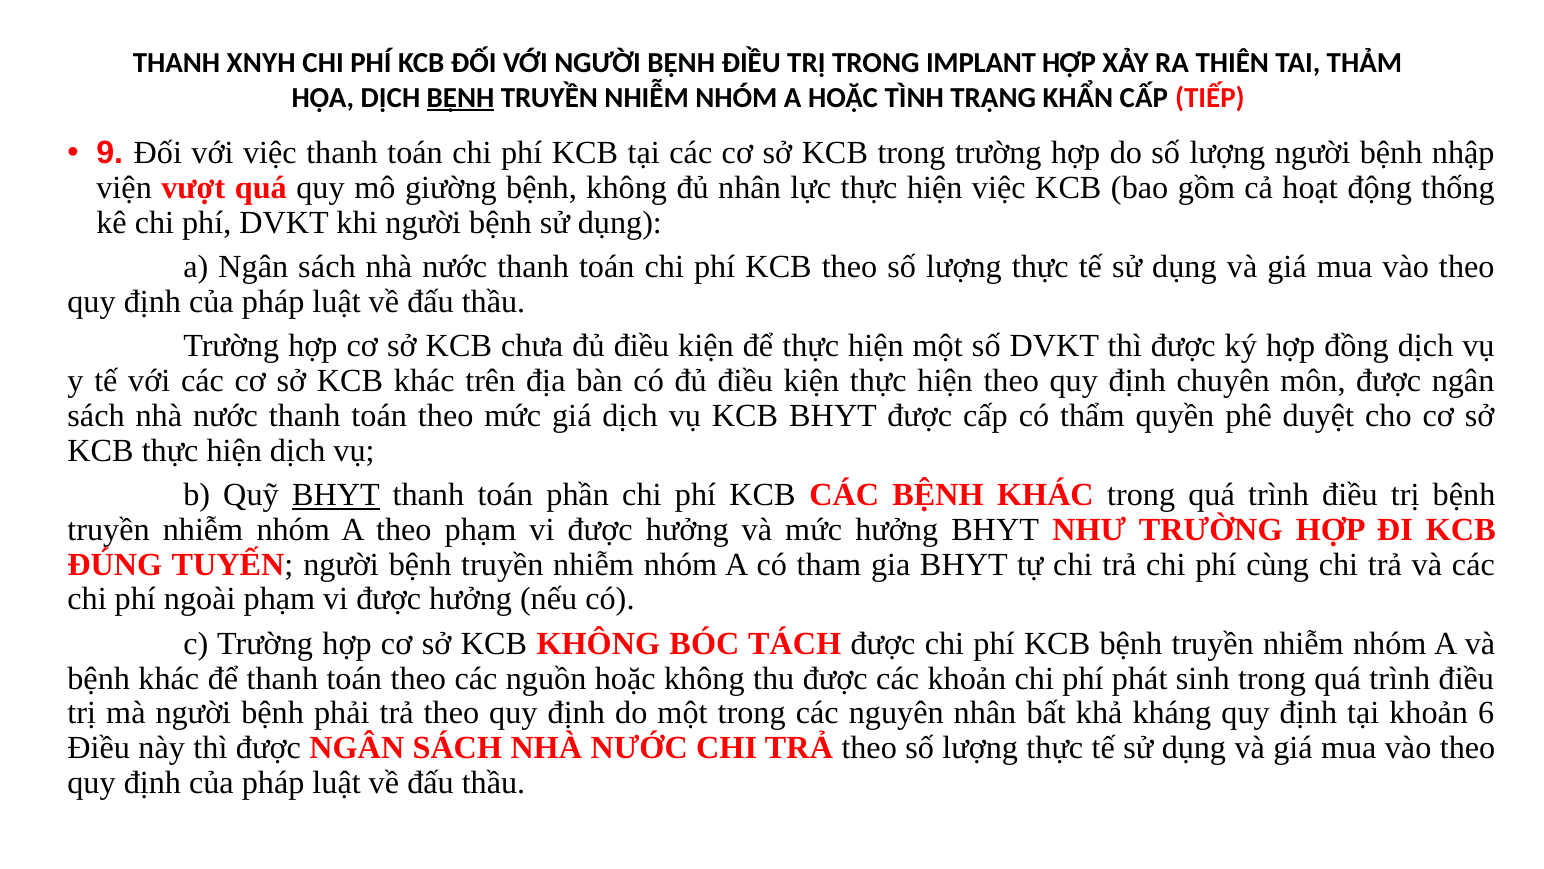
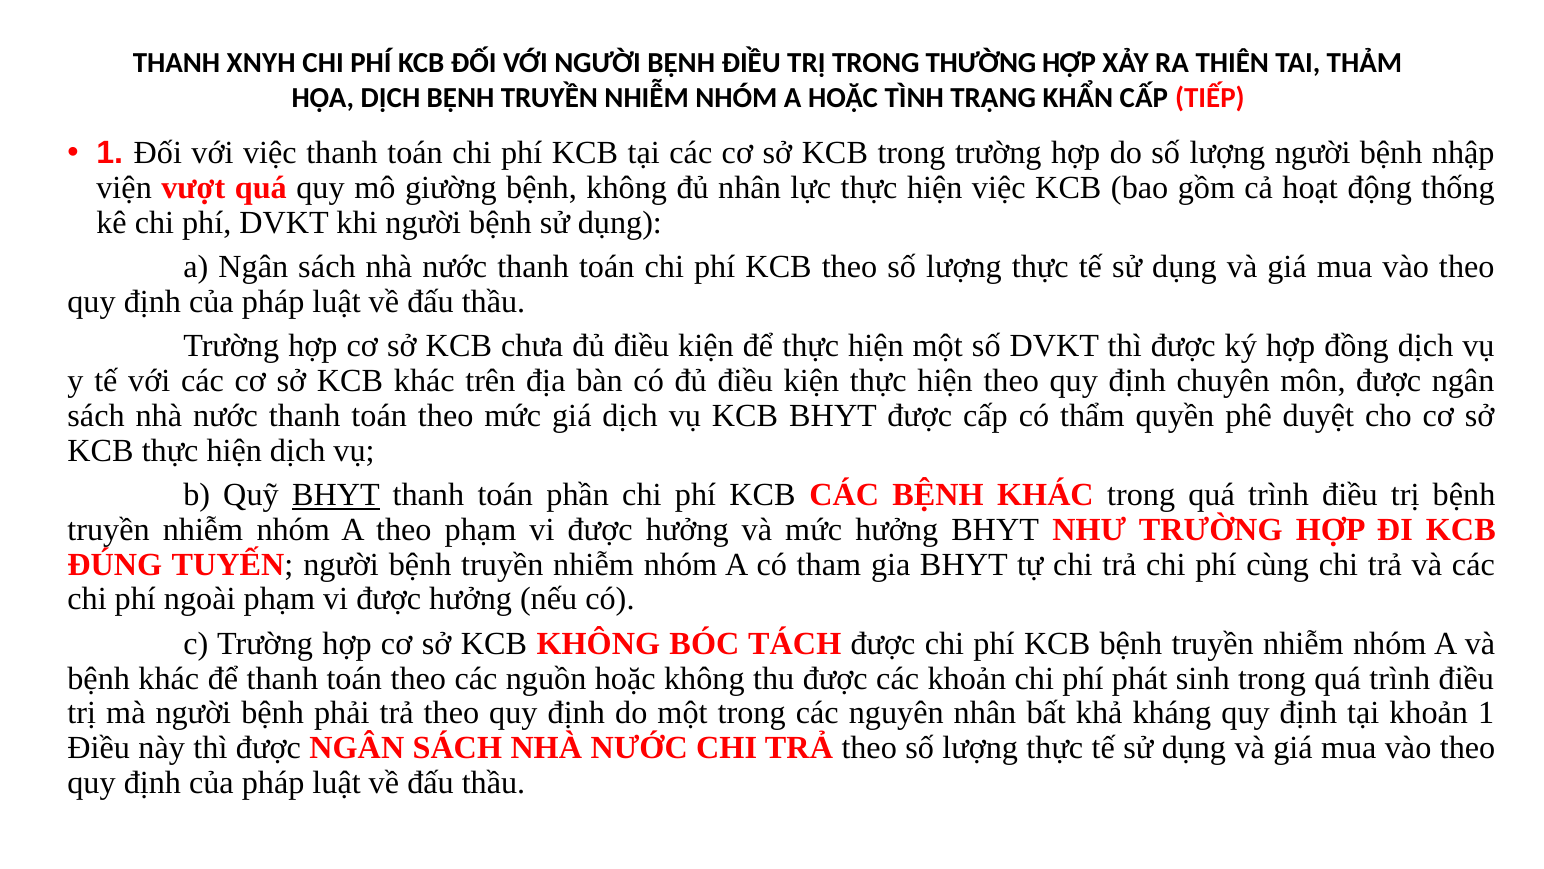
IMPLANT: IMPLANT -> THƯỜNG (981, 63)
BỆNH underline: present -> none (460, 98)
9: 9 -> 1 (110, 153)
khoản 6: 6 -> 1 (1486, 713)
